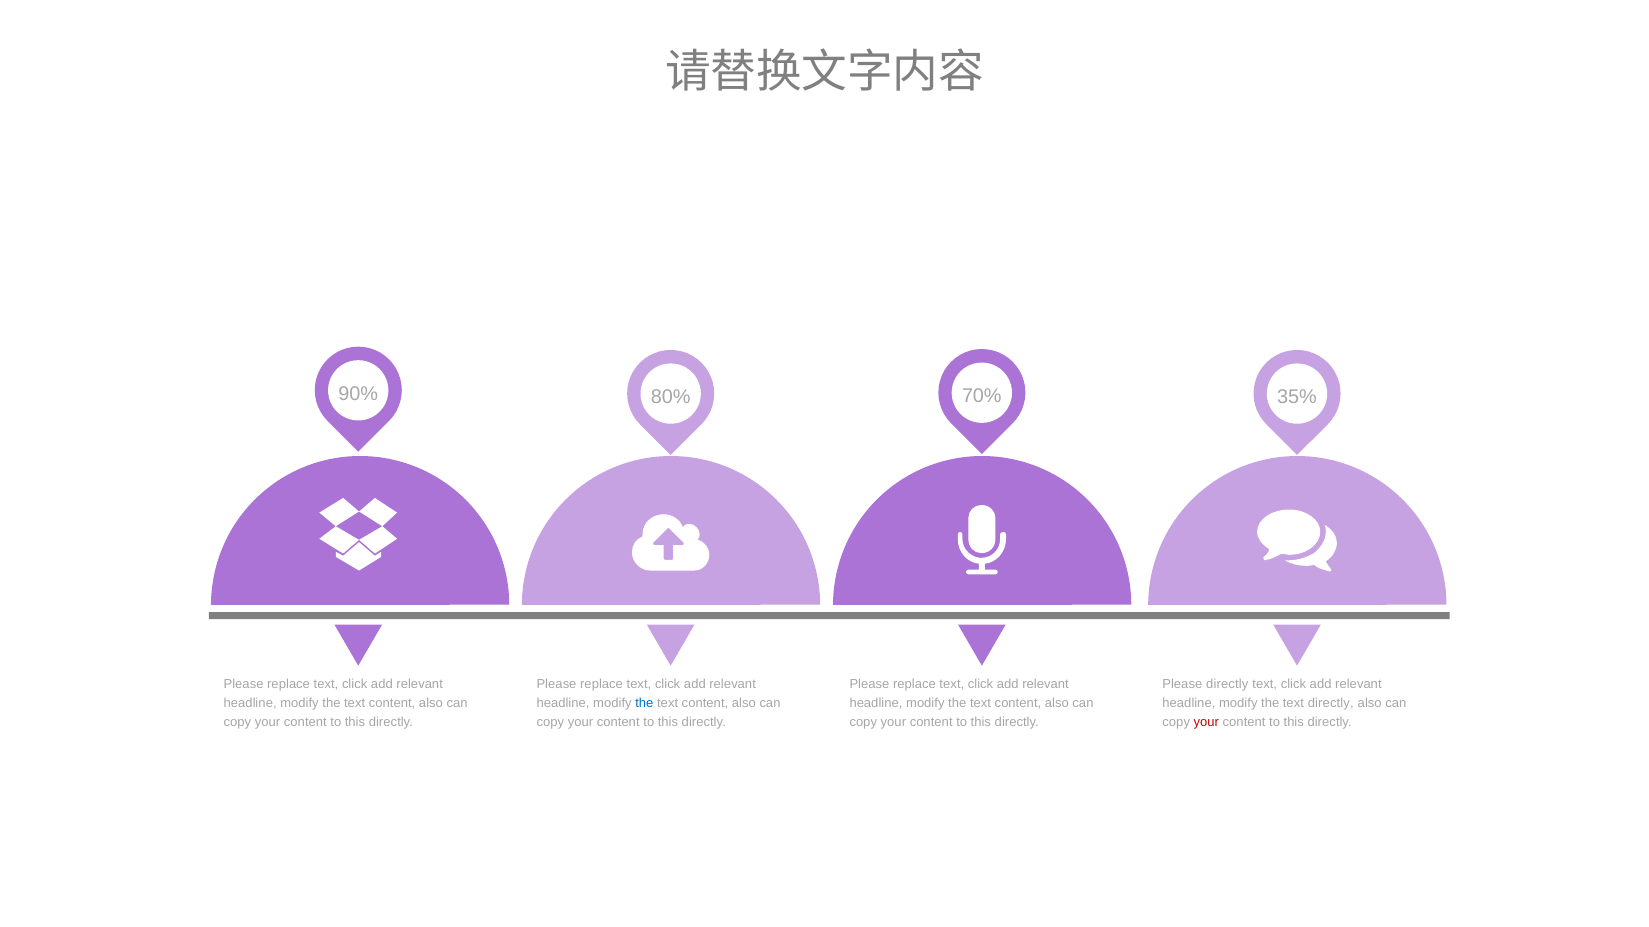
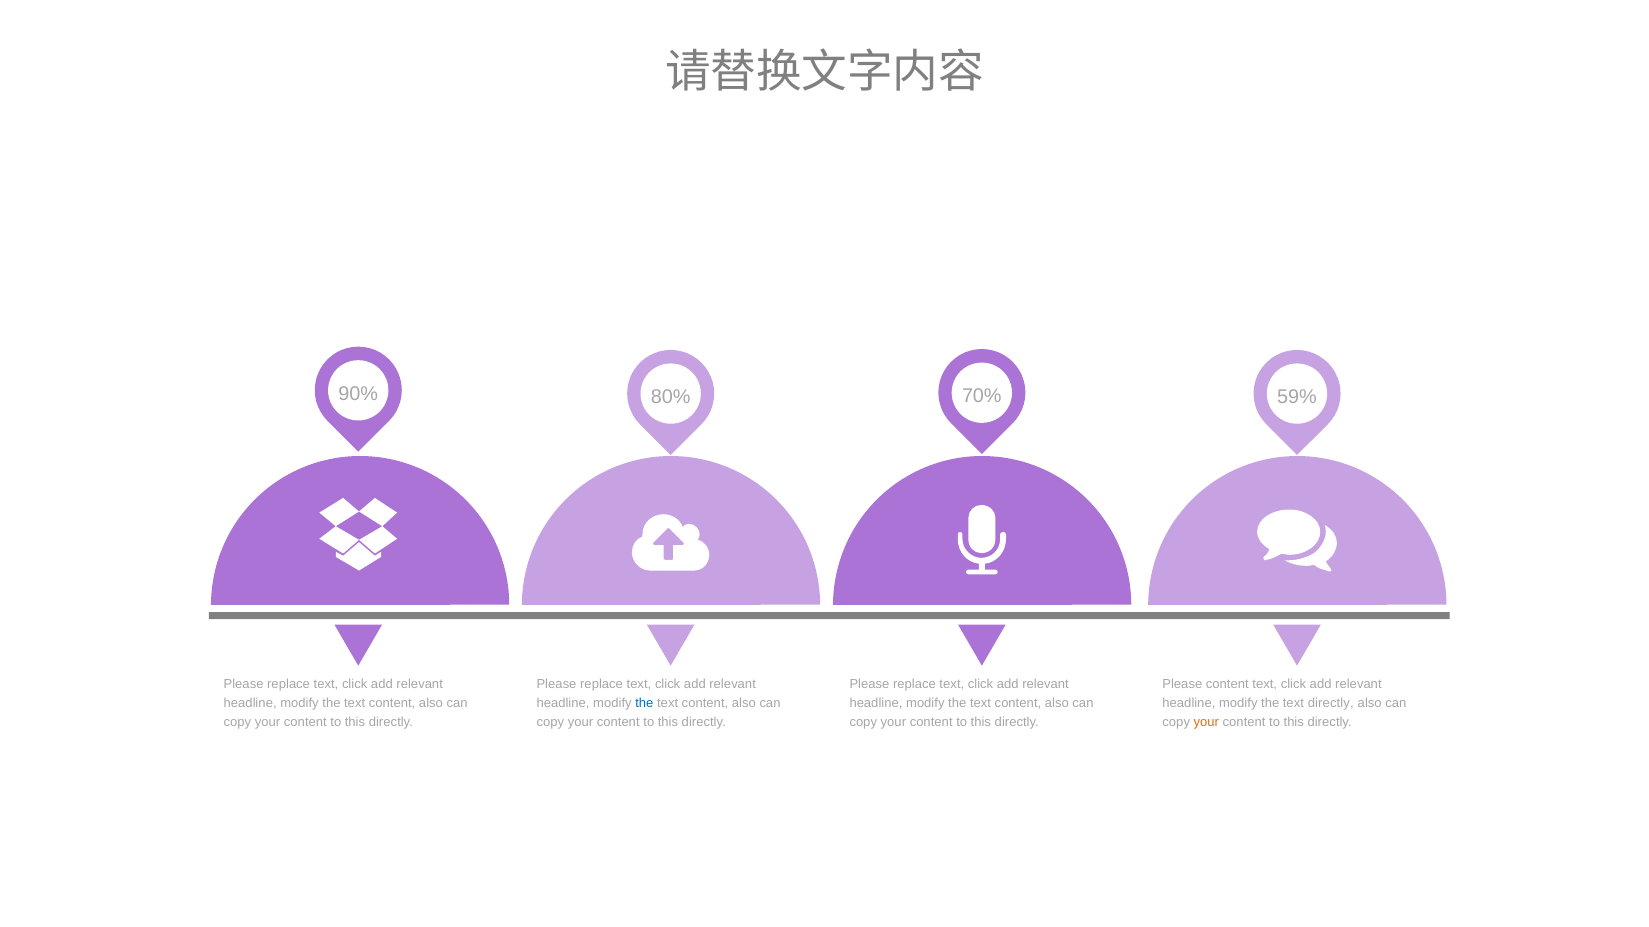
35%: 35% -> 59% (1297, 398)
Please directly: directly -> content (1227, 685)
your colour: red -> orange (1206, 722)
